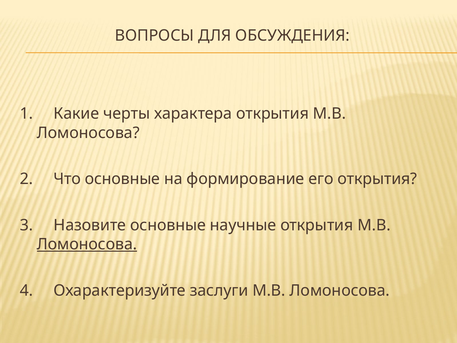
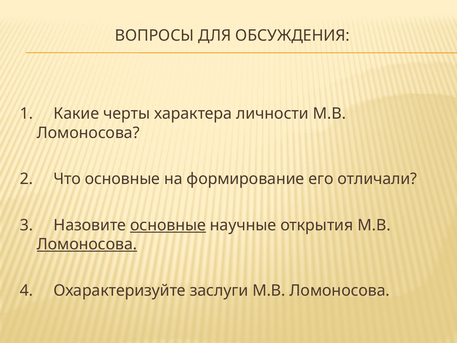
характера открытия: открытия -> личности (272, 114)
его открытия: открытия -> отличали (377, 179)
основные underline: none -> present (168, 225)
